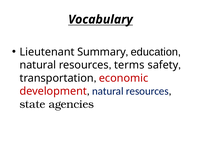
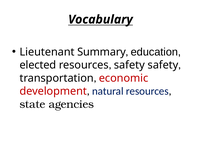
natural: natural -> elected (38, 65)
terms: terms -> safety (129, 65)
